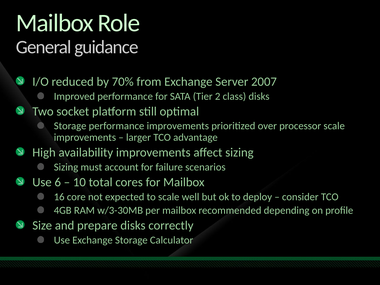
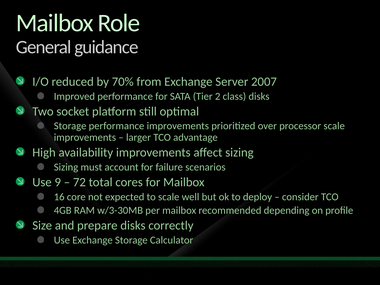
6: 6 -> 9 (58, 182)
10: 10 -> 72 (79, 182)
